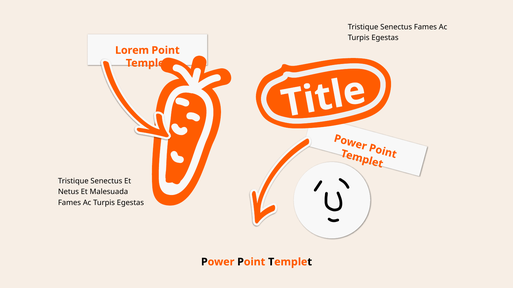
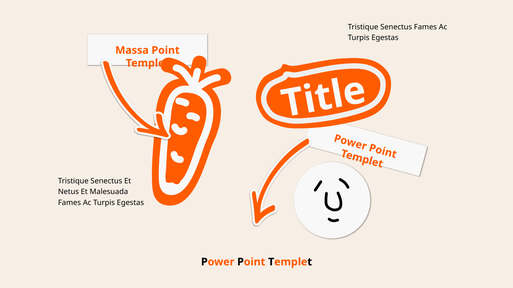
Lorem: Lorem -> Massa (132, 50)
